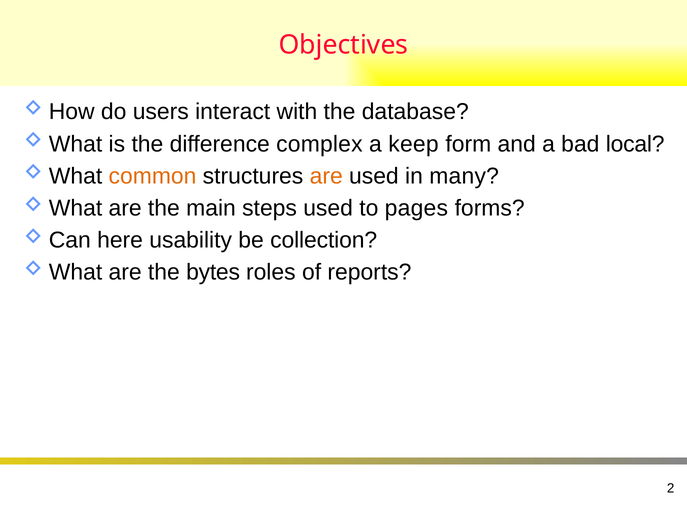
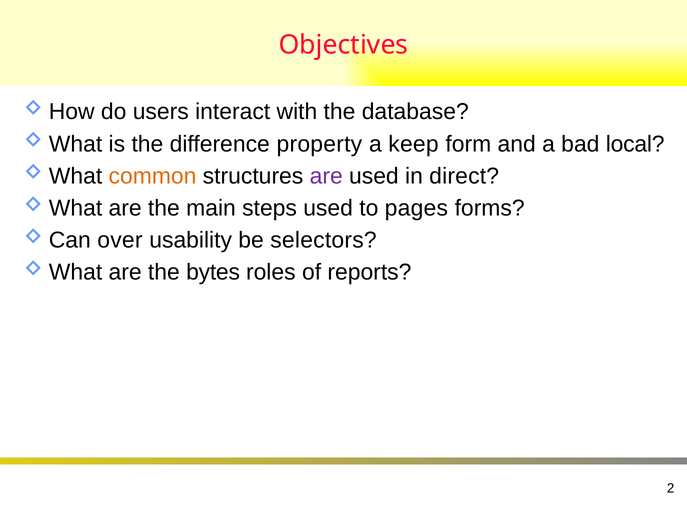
complex: complex -> property (319, 144)
are colour: orange -> purple (326, 176)
many: many -> direct (464, 176)
here: here -> over (120, 240)
collection: collection -> selectors (324, 240)
